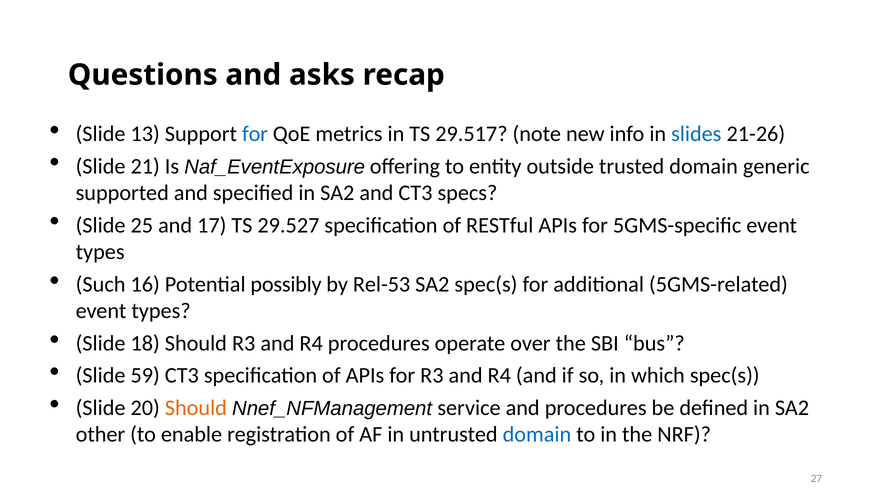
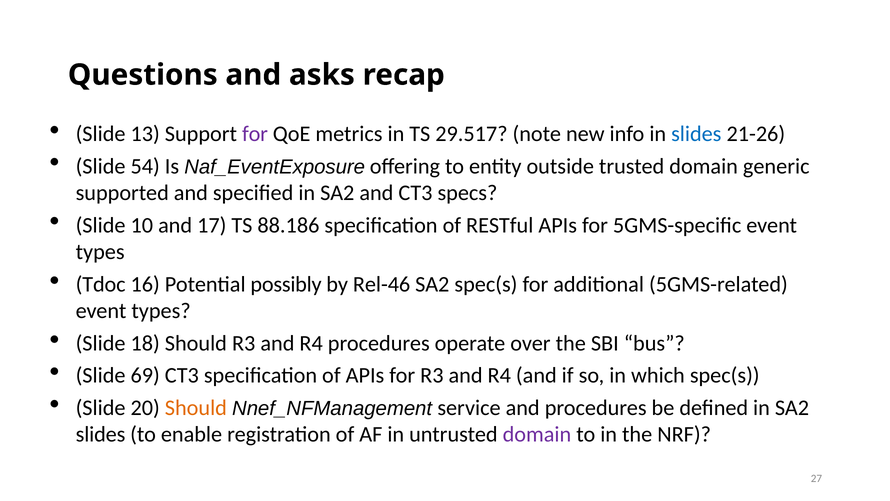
for colour: blue -> purple (255, 134)
21: 21 -> 54 (145, 166)
25: 25 -> 10 (142, 225)
29.527: 29.527 -> 88.186 (288, 225)
Such: Such -> Tdoc (101, 284)
Rel-53: Rel-53 -> Rel-46 (382, 284)
59: 59 -> 69 (145, 375)
other: other -> slides (101, 434)
domain colour: blue -> purple (537, 434)
